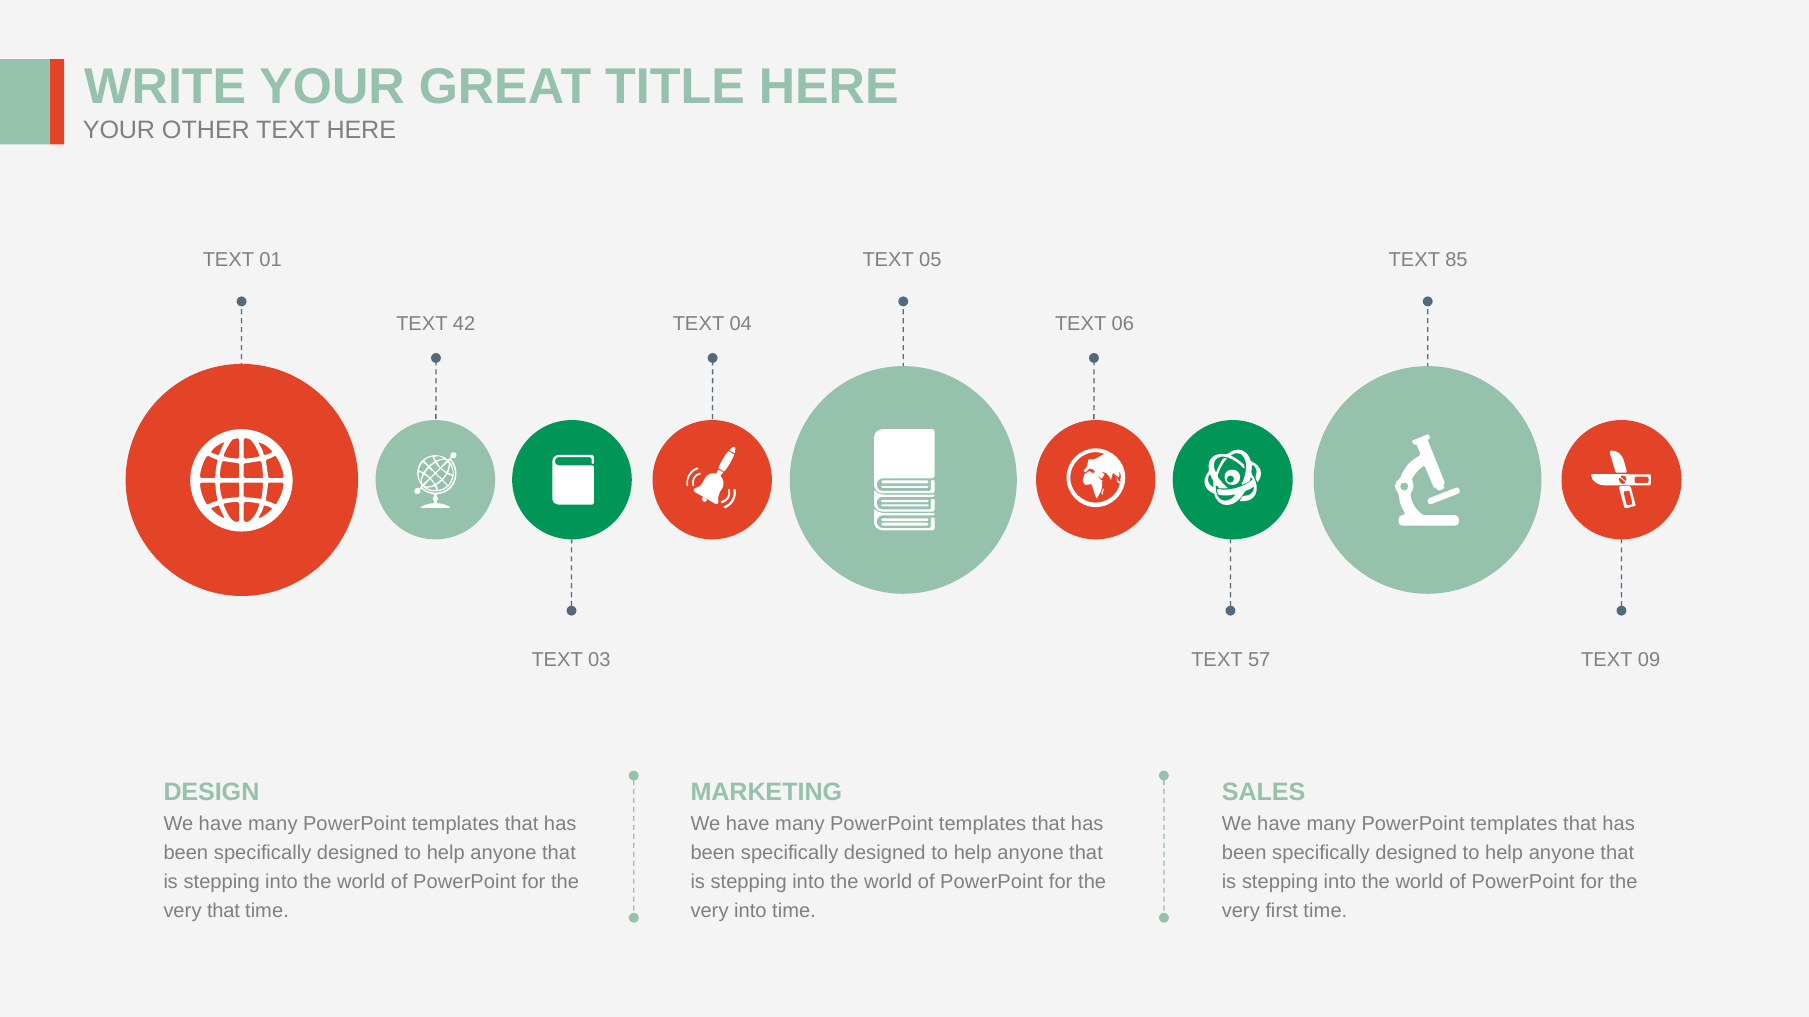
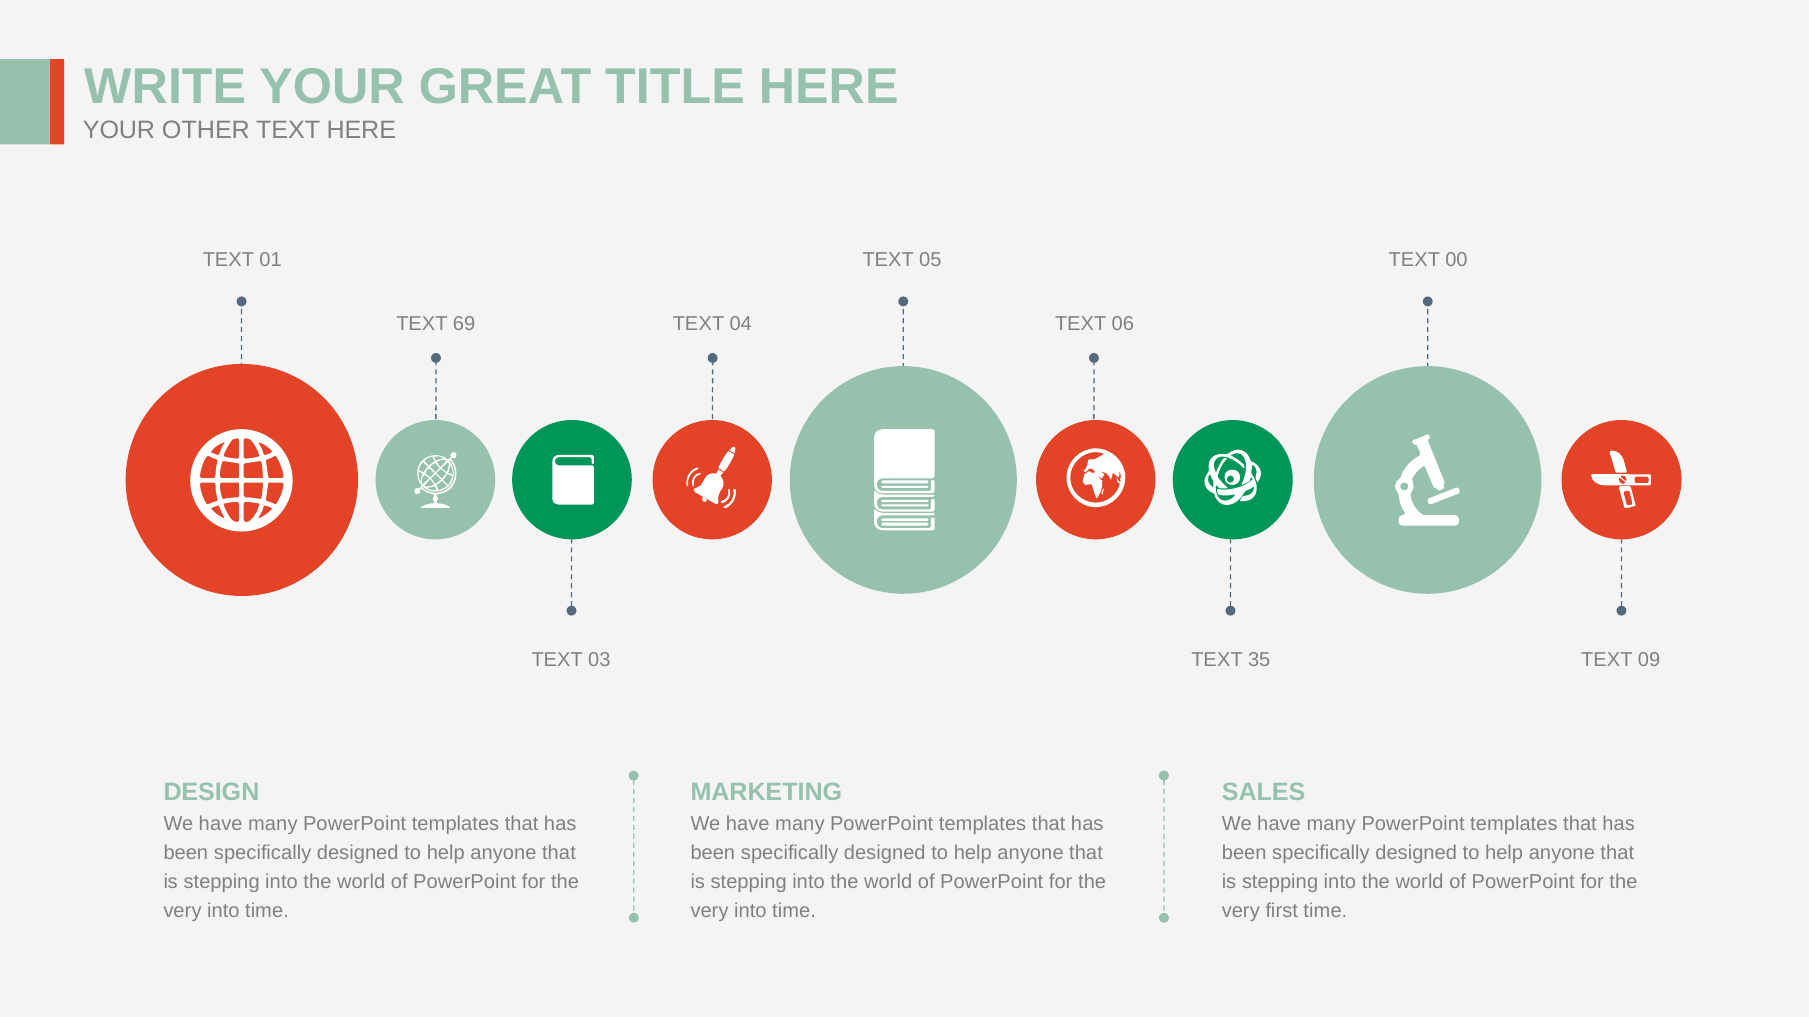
85: 85 -> 00 (1456, 260)
42: 42 -> 69 (464, 324)
57: 57 -> 35 (1259, 660)
that: that -> into (223, 911)
